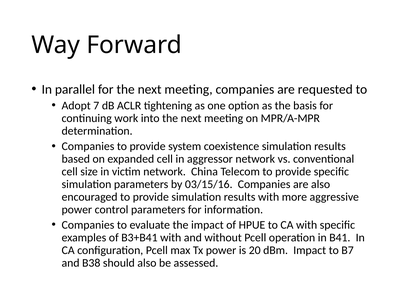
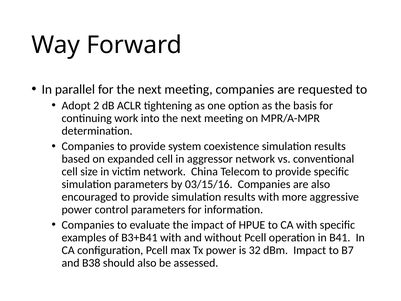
7: 7 -> 2 (96, 106)
20: 20 -> 32 (255, 250)
